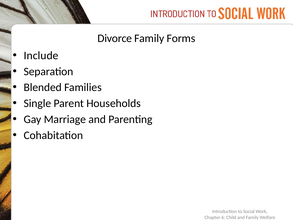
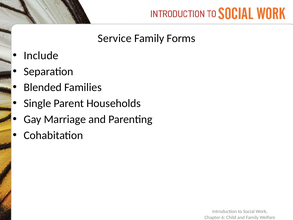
Divorce: Divorce -> Service (115, 38)
